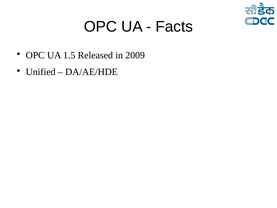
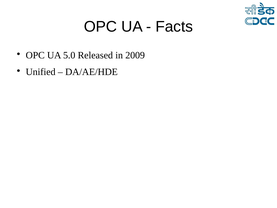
1.5: 1.5 -> 5.0 (69, 55)
